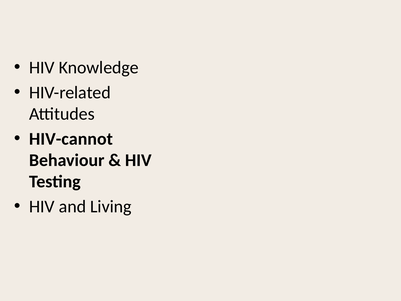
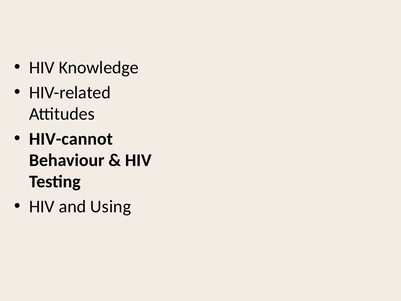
Living: Living -> Using (111, 206)
